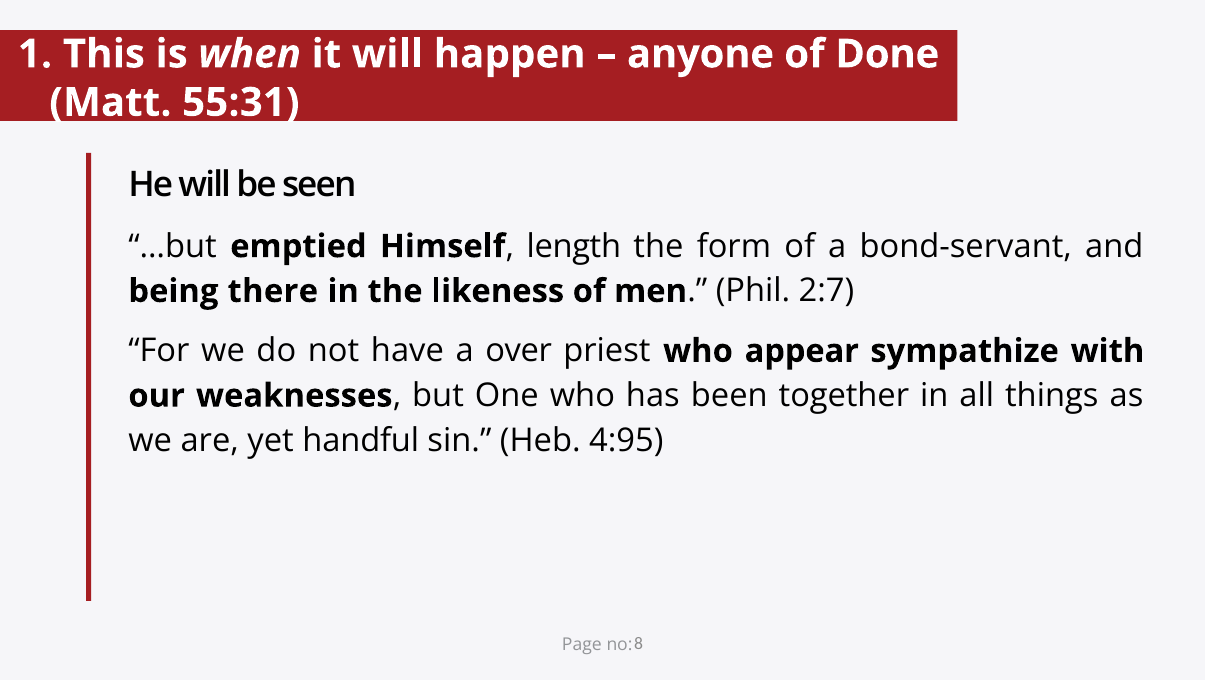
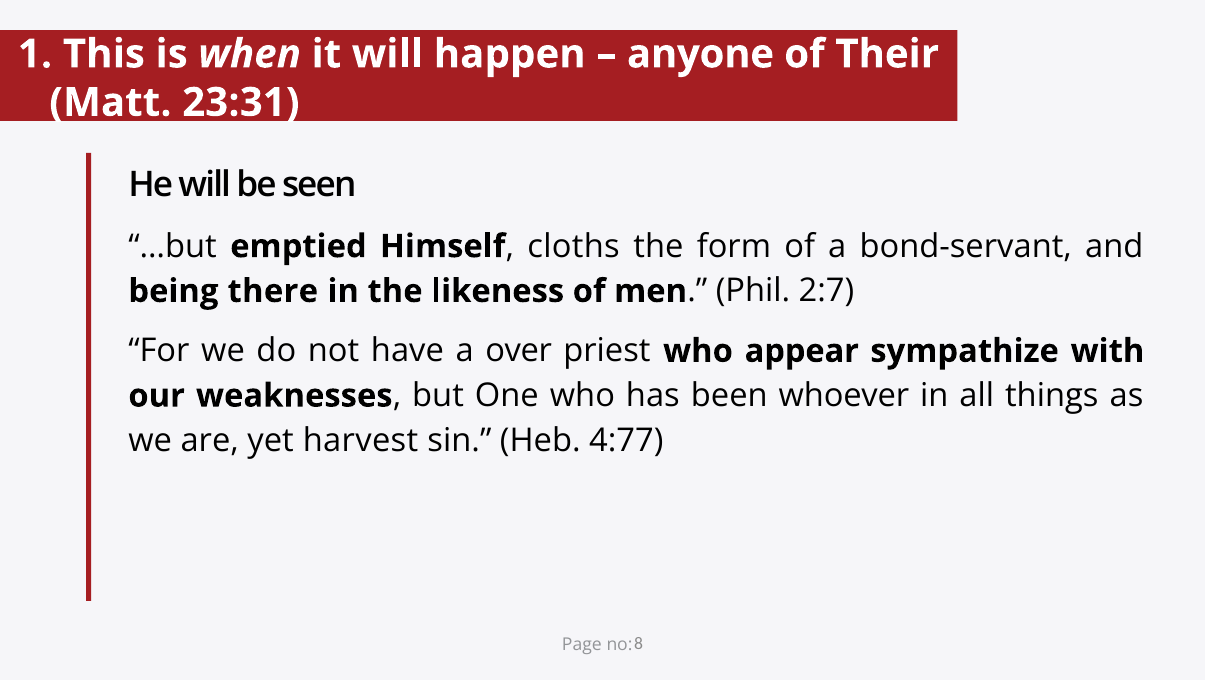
Done: Done -> Their (887, 54)
55:31: 55:31 -> 23:31 (241, 102)
length: length -> cloths (574, 246)
together: together -> whoever (844, 396)
handful: handful -> harvest (361, 440)
4:95: 4:95 -> 4:77 (626, 440)
